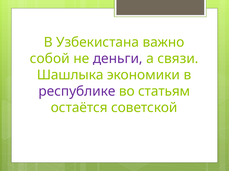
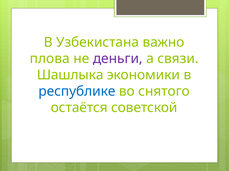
собой: собой -> плова (50, 59)
республике colour: purple -> blue (77, 92)
статьям: статьям -> снятого (164, 92)
